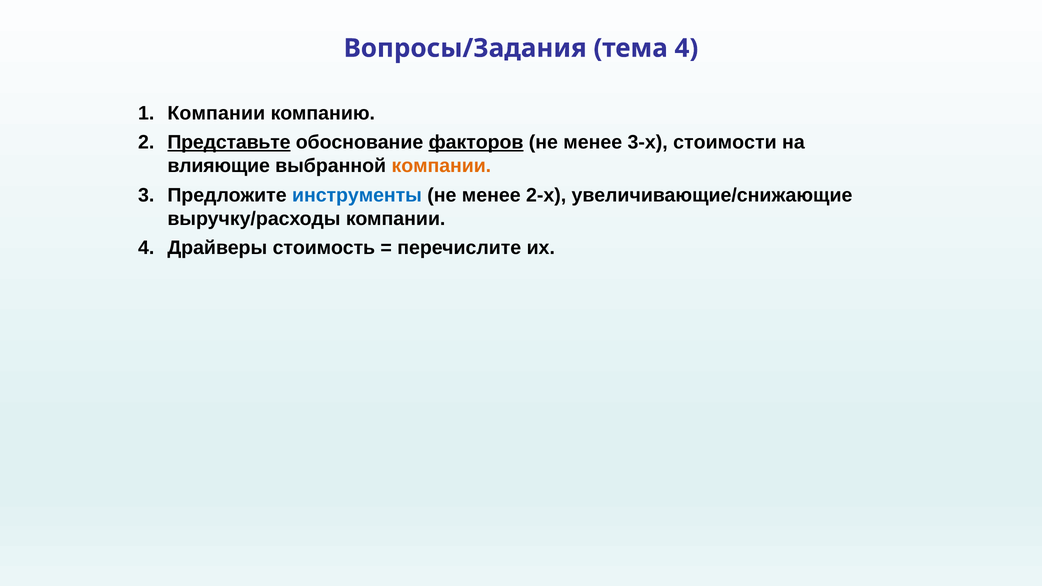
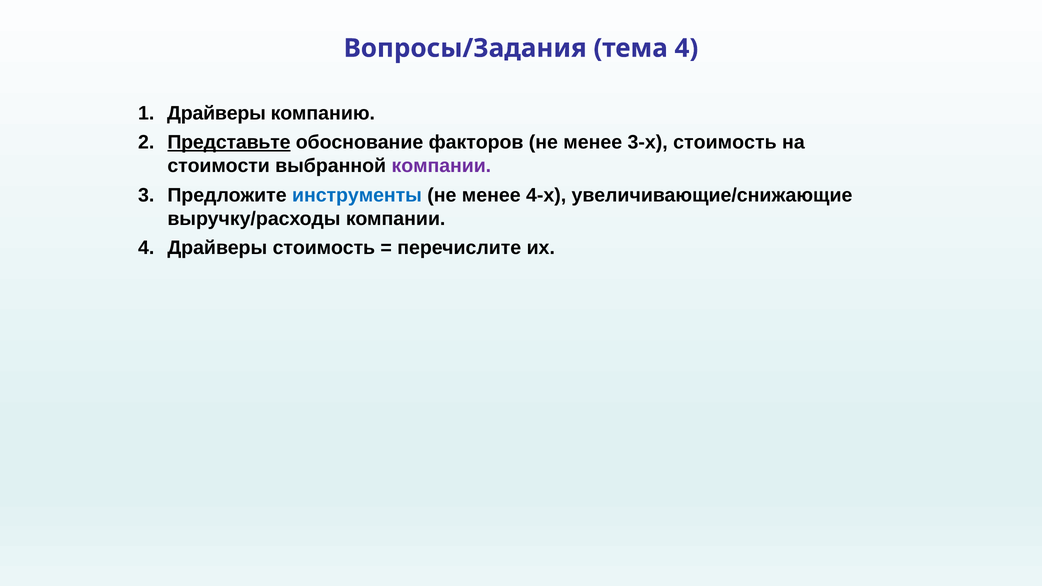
Компании: Компании -> Драйверы (216, 113)
факторов underline: present -> none (476, 142)
3-х стоимости: стоимости -> стоимость (725, 142)
влияющие: влияющие -> стоимости (219, 166)
компании colour: orange -> purple (441, 166)
2-х: 2-х -> 4-х (546, 195)
